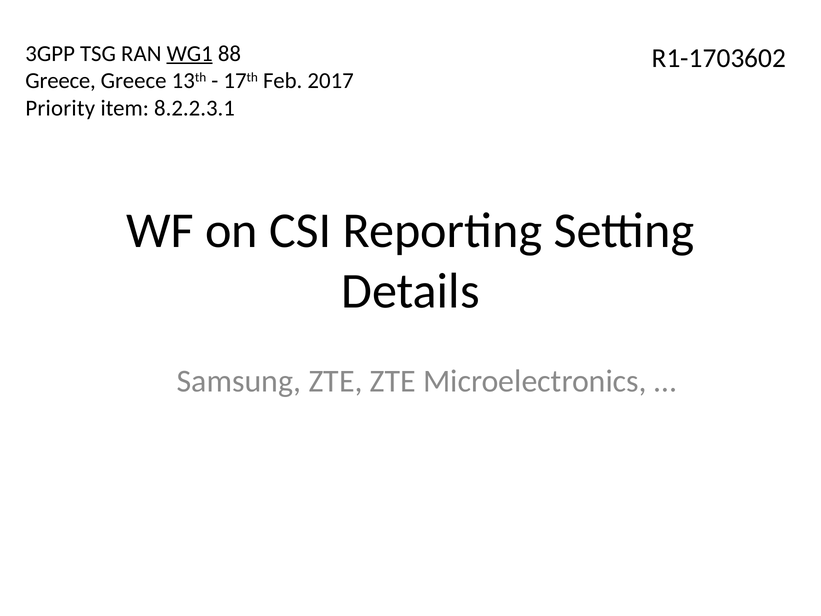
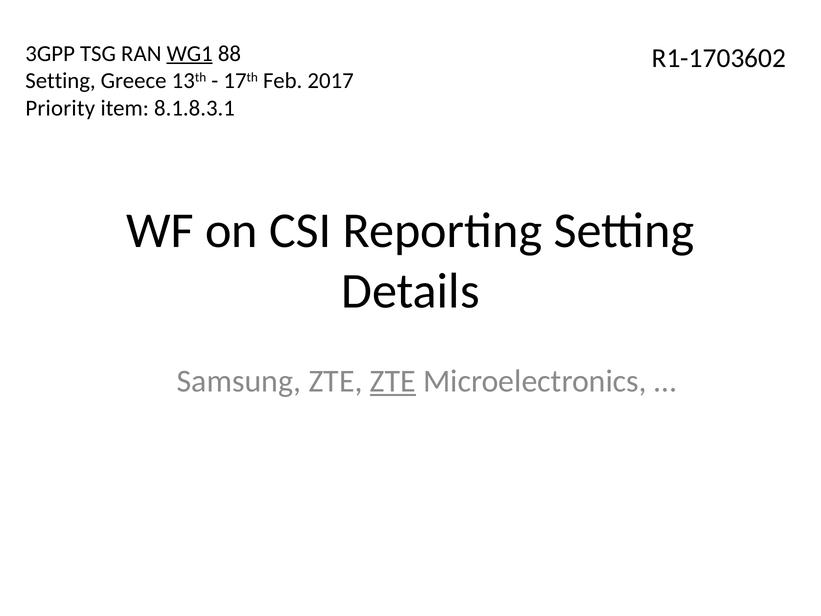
Greece: Greece -> Setting (61, 81)
8.2.2.3.1: 8.2.2.3.1 -> 8.1.8.3.1 (195, 108)
ZTE underline: none -> present (393, 381)
